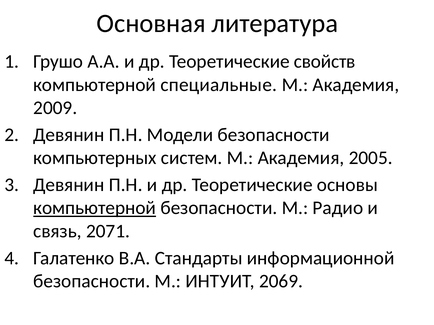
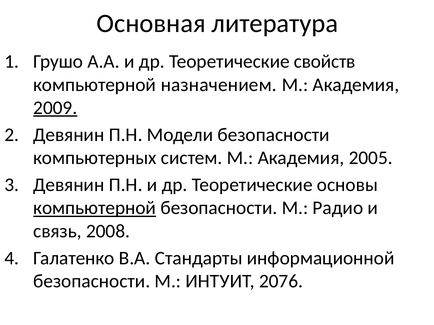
специальные: специальные -> назначением (219, 85)
2009 underline: none -> present (55, 108)
2071: 2071 -> 2008 (108, 231)
2069: 2069 -> 2076 (281, 282)
